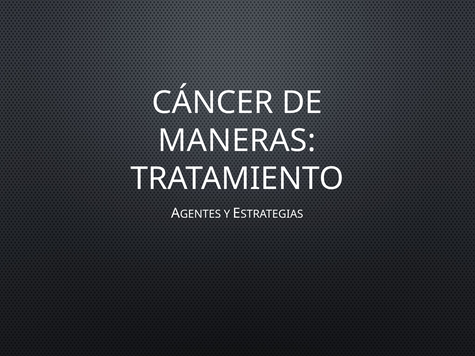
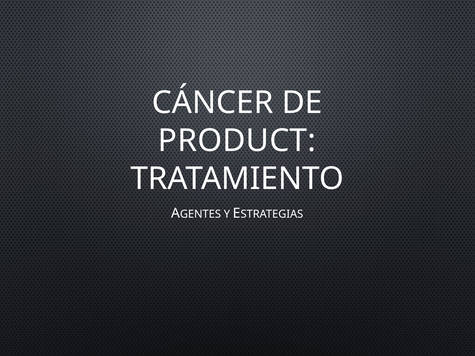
MANERAS: MANERAS -> PRODUCT (237, 141)
